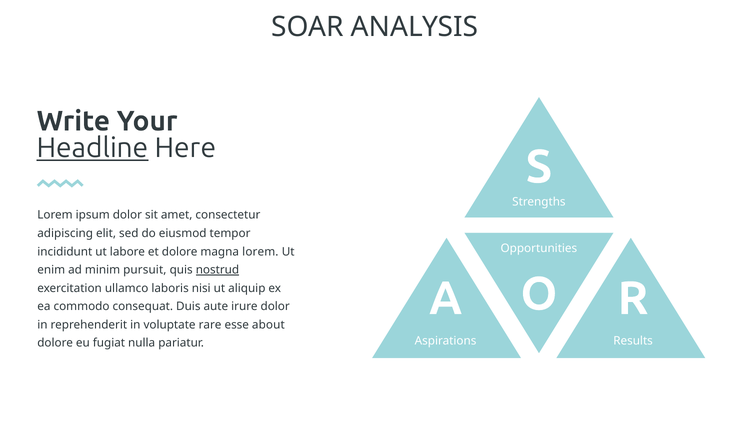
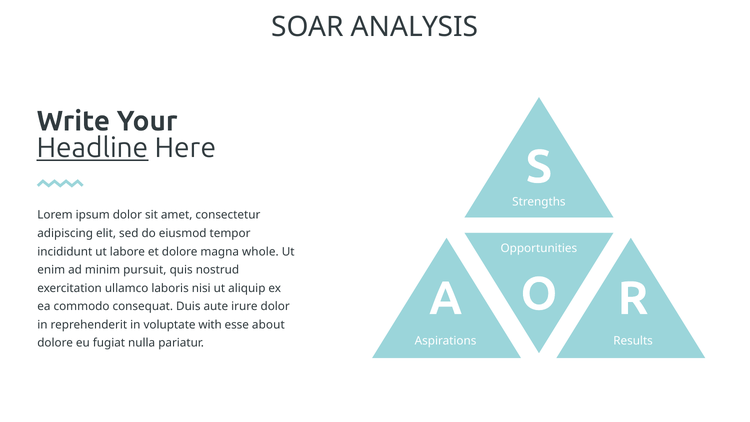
magna lorem: lorem -> whole (260, 252)
nostrud underline: present -> none (217, 270)
rare: rare -> with (210, 325)
